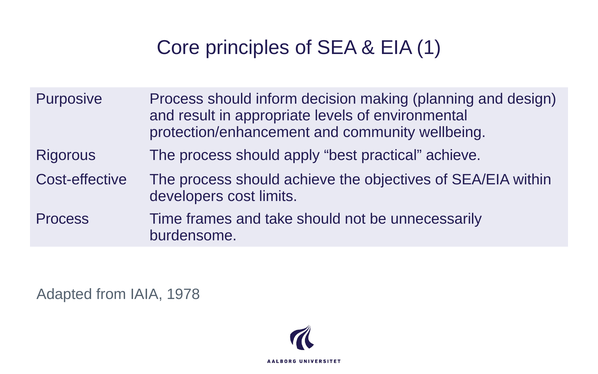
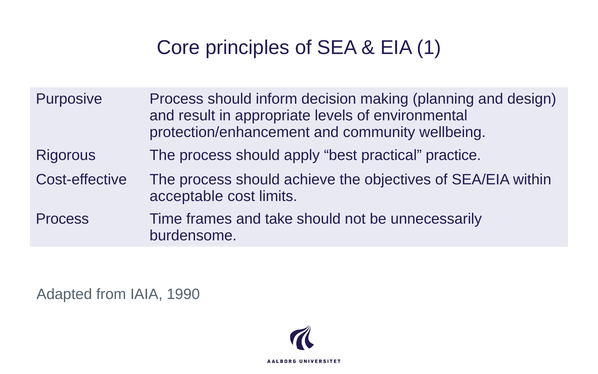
practical achieve: achieve -> practice (453, 155)
developers: developers -> acceptable (186, 196)
1978: 1978 -> 1990 (183, 294)
